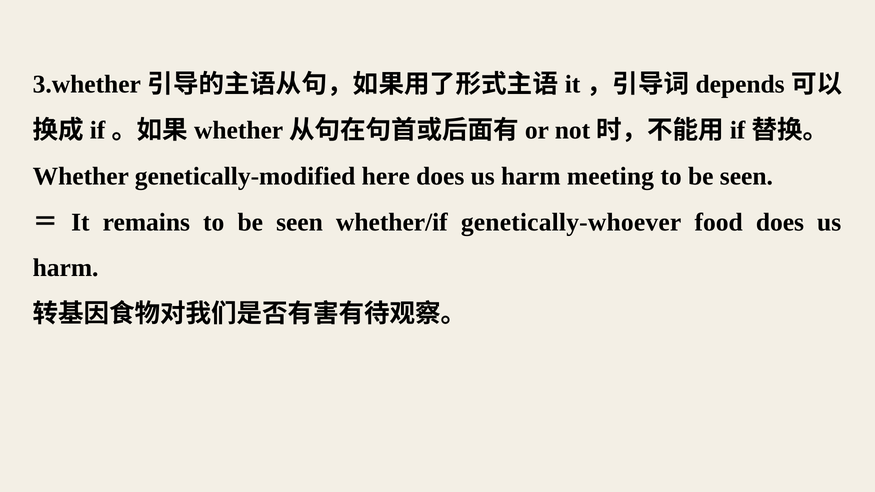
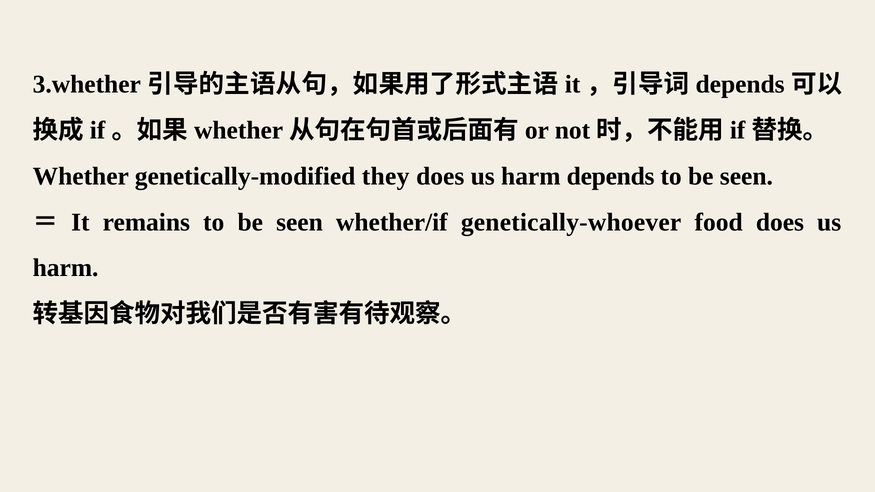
here: here -> they (386, 176)
harm meeting: meeting -> depends (611, 176)
